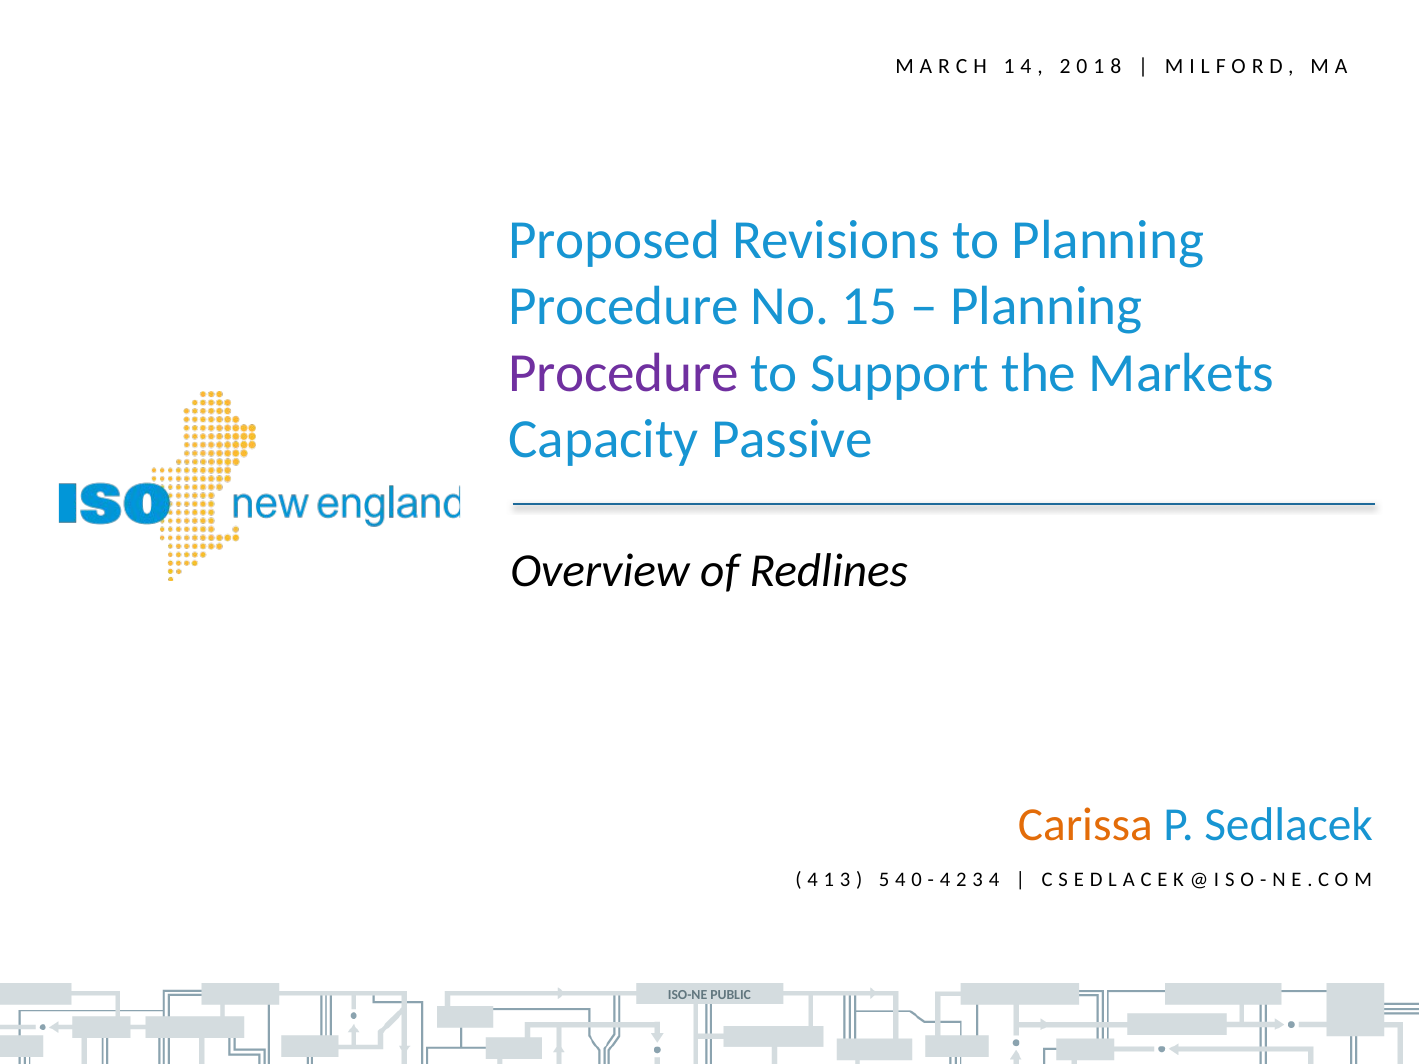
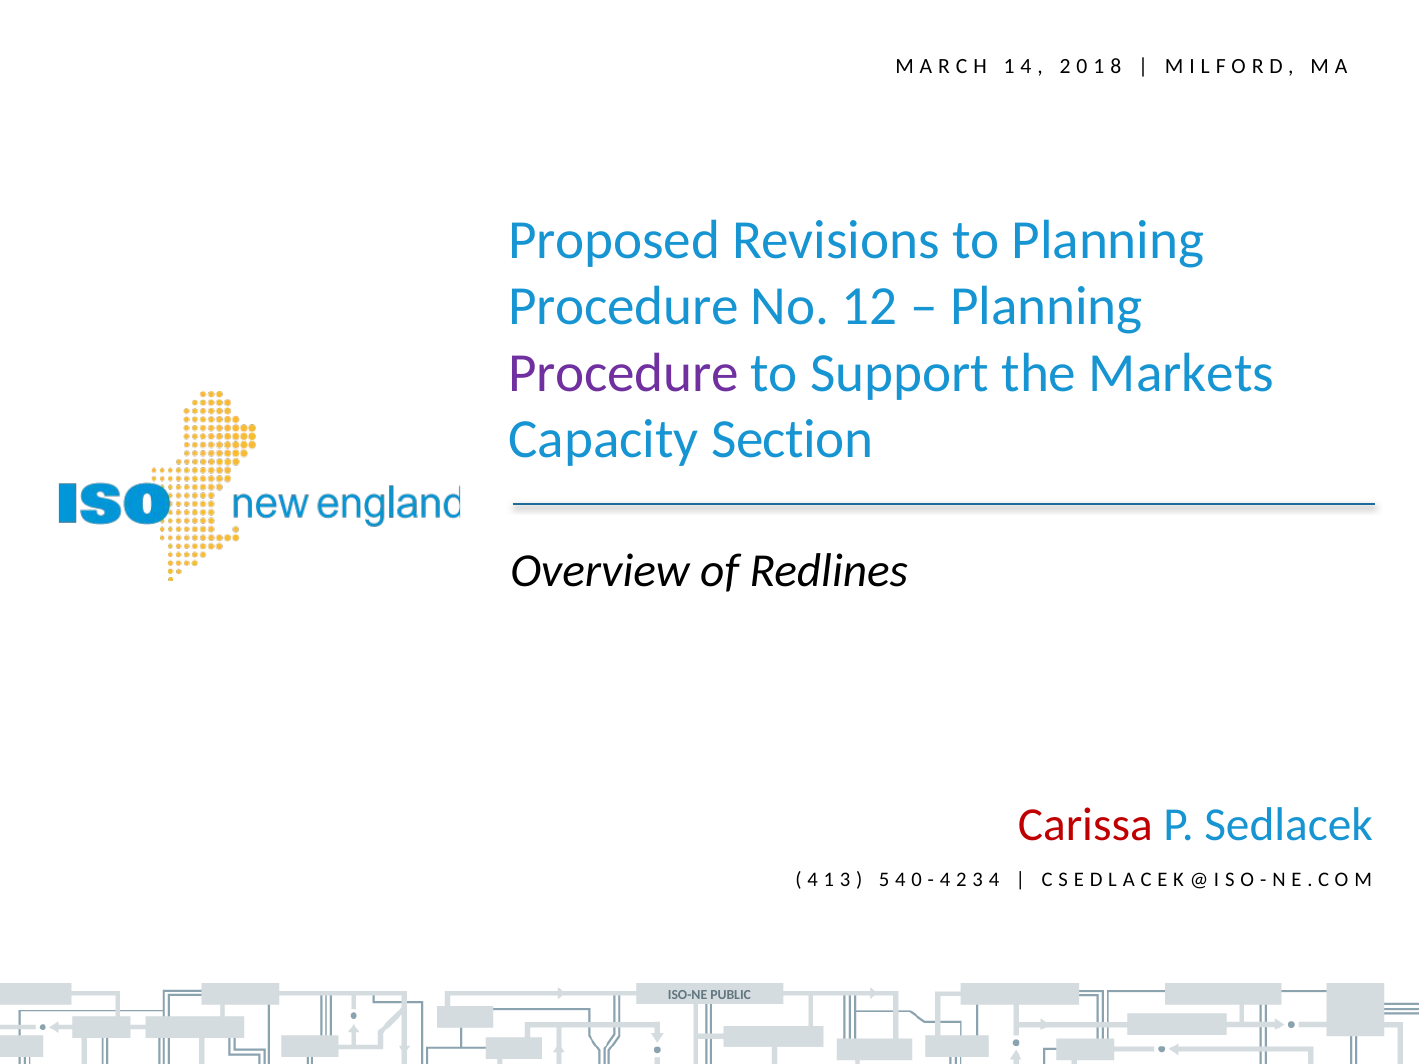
15: 15 -> 12 (870, 307)
Passive: Passive -> Section (792, 439)
Carissa colour: orange -> red (1085, 825)
